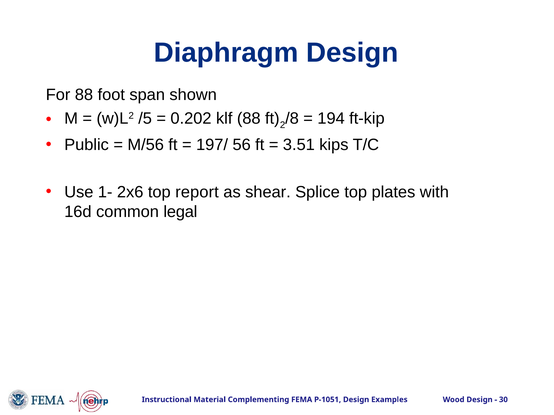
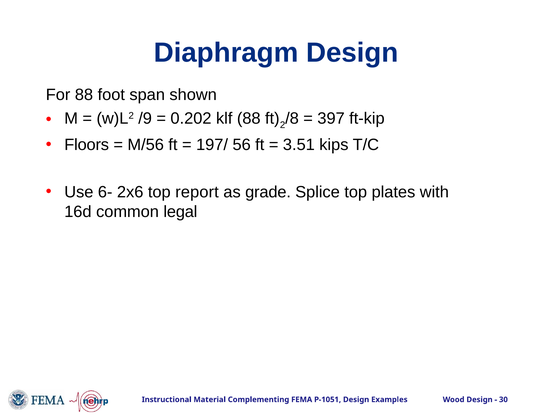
/5: /5 -> /9 (145, 119)
194: 194 -> 397 (331, 119)
Public: Public -> Floors (87, 145)
1-: 1- -> 6- (105, 192)
shear: shear -> grade (268, 192)
